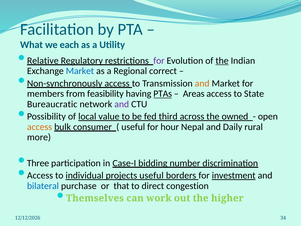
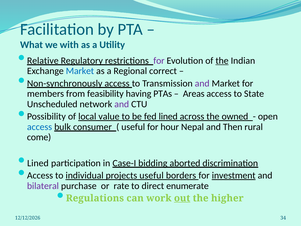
each: each -> with (69, 45)
and colour: orange -> purple (202, 83)
PTAs underline: present -> none (163, 94)
Bureaucratic: Bureaucratic -> Unscheduled (52, 104)
fed third: third -> lined (168, 116)
access colour: orange -> blue (40, 127)
Daily: Daily -> Then (233, 127)
more: more -> come (39, 137)
Three: Three -> Lined (38, 163)
number: number -> aborted (185, 163)
bilateral colour: blue -> purple (43, 186)
that: that -> rate (121, 186)
congestion: congestion -> enumerate (188, 186)
Themselves: Themselves -> Regulations (95, 198)
out underline: none -> present (182, 198)
